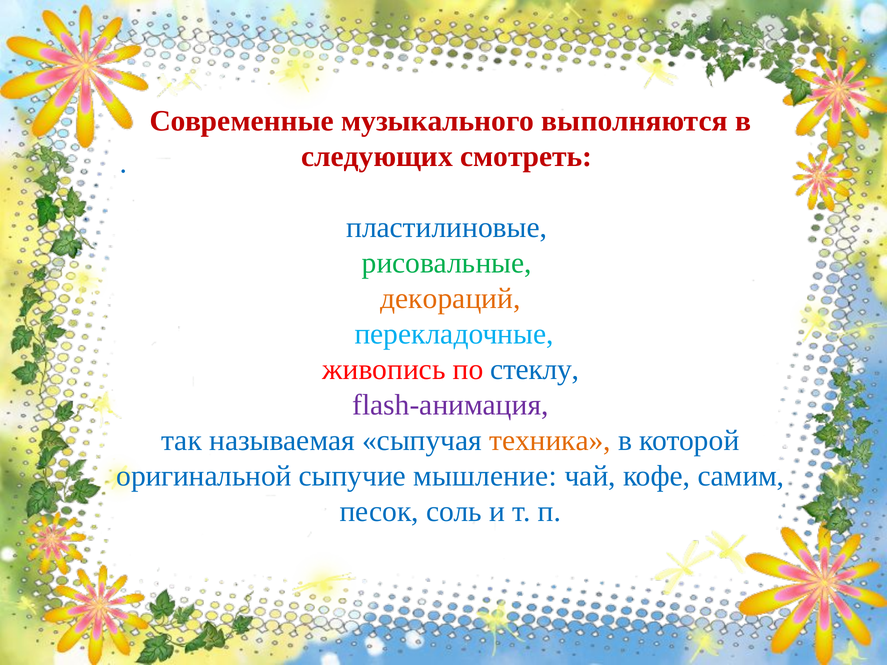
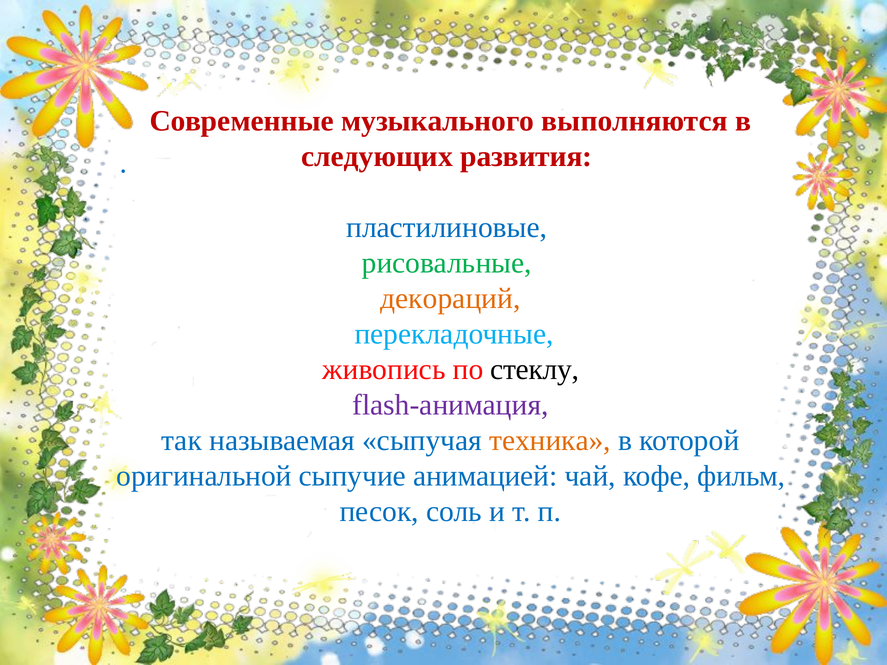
смотреть: смотреть -> развития (526, 157)
стеклу colour: blue -> black (535, 370)
мышление: мышление -> анимацией (485, 476)
самим: самим -> фильм (741, 476)
